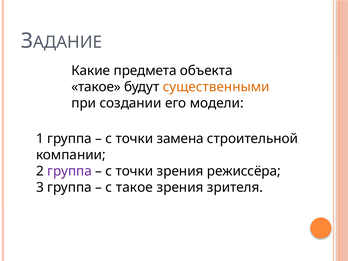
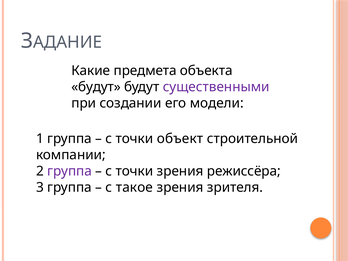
такое: такое -> будут (96, 87)
существенными colour: orange -> purple (216, 87)
замена: замена -> объект (180, 139)
